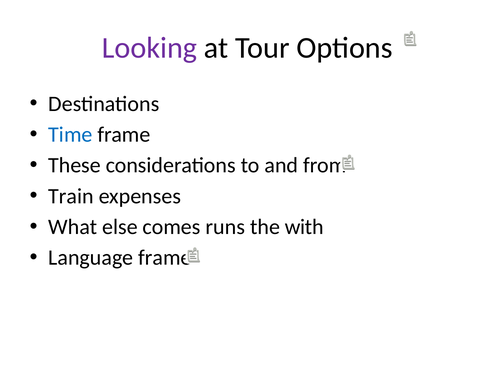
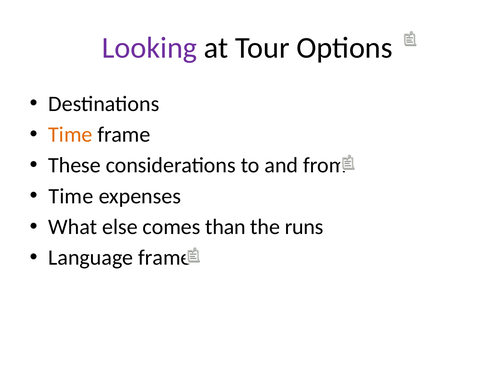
Time colour: blue -> orange (70, 135)
Train: Train -> Time (71, 196)
runs: runs -> than (225, 227)
with: with -> runs (304, 227)
